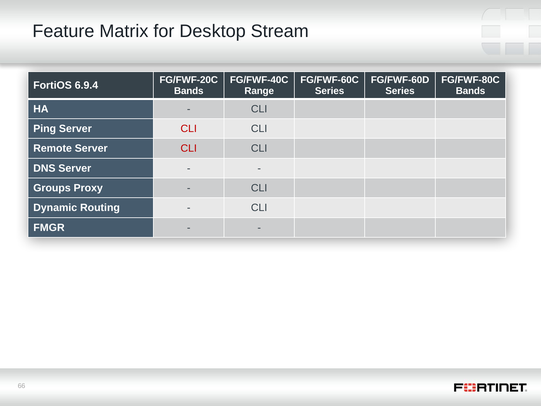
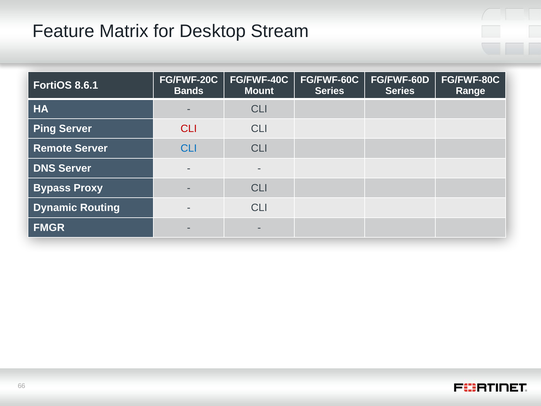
6.9.4: 6.9.4 -> 8.6.1 (86, 85)
Range: Range -> Mount (259, 91)
Bands: Bands -> Range (471, 91)
CLI colour: red -> blue (189, 148)
Groups: Groups -> Bypass (52, 188)
